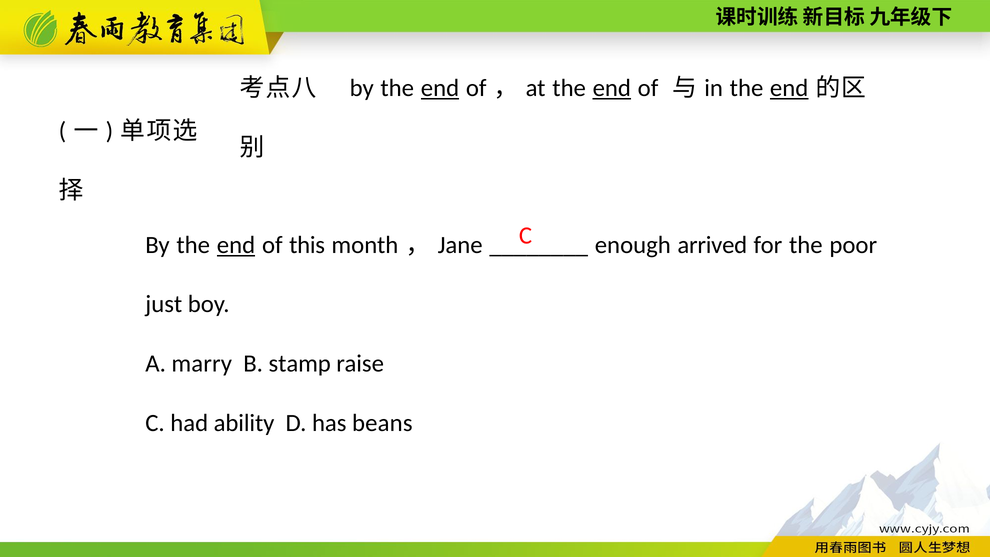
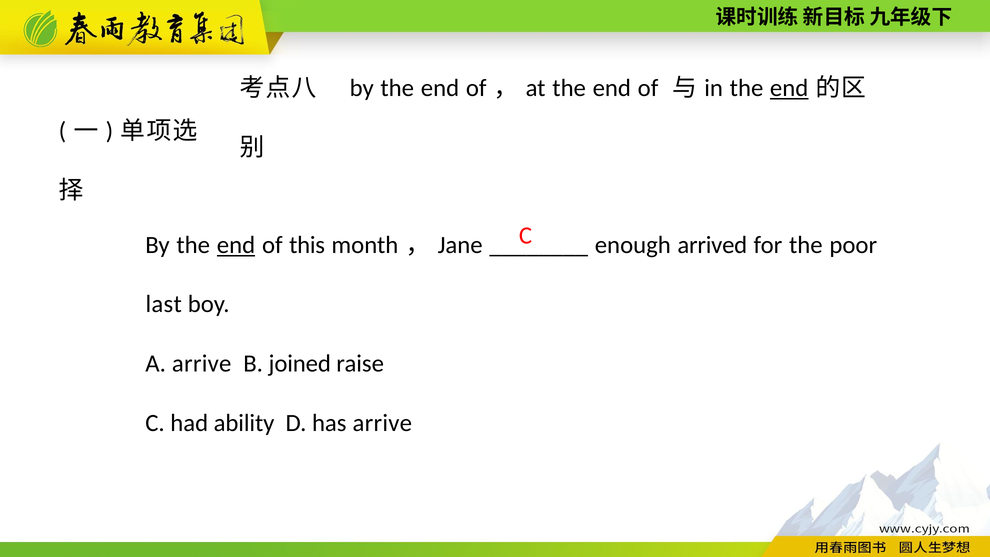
end underline: present -> none (440, 88)
end underline: present -> none (612, 88)
just: just -> last (164, 304)
A marry: marry -> arrive (202, 364)
stamp: stamp -> joined (300, 364)
has beans: beans -> arrive (382, 423)
